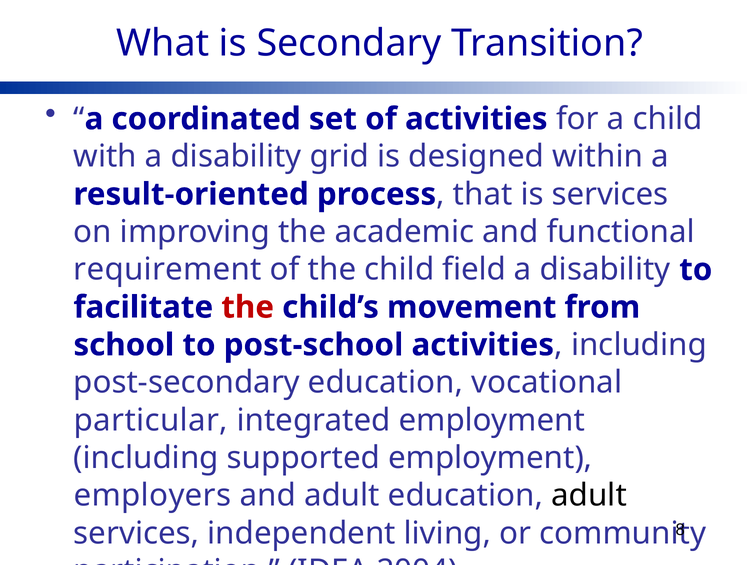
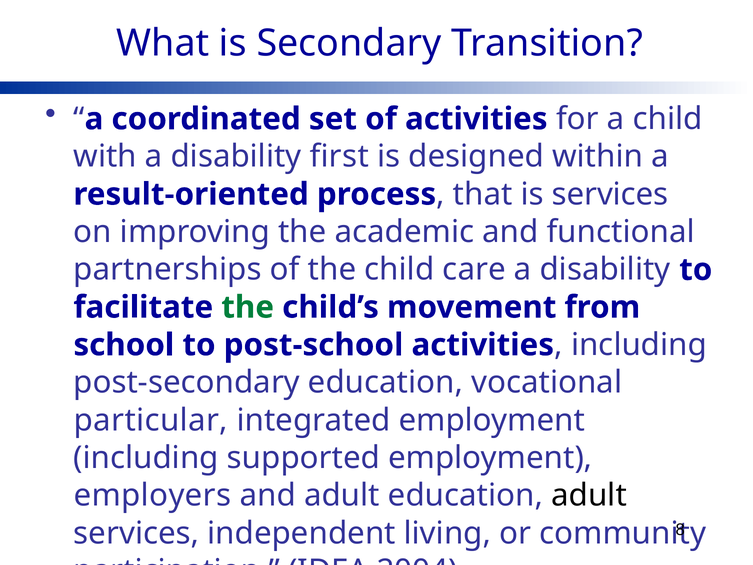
grid: grid -> first (339, 157)
requirement: requirement -> partnerships (168, 270)
field: field -> care (474, 270)
the colour: red -> green (248, 307)
